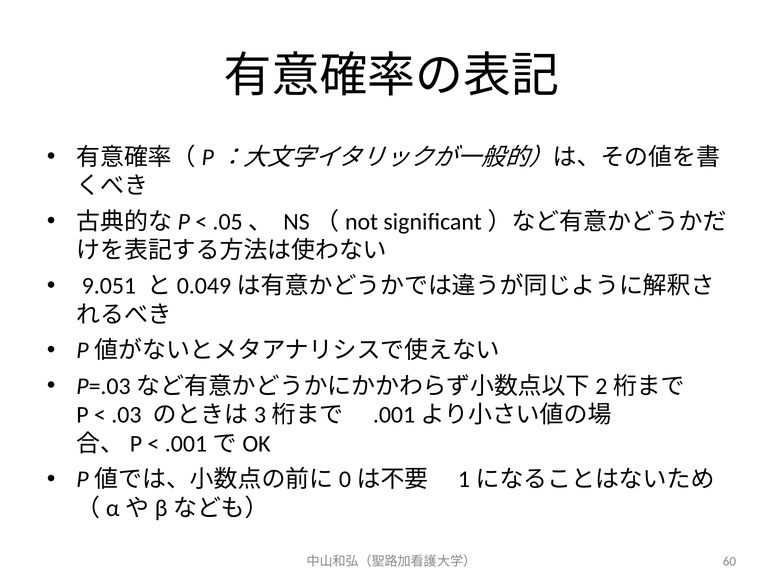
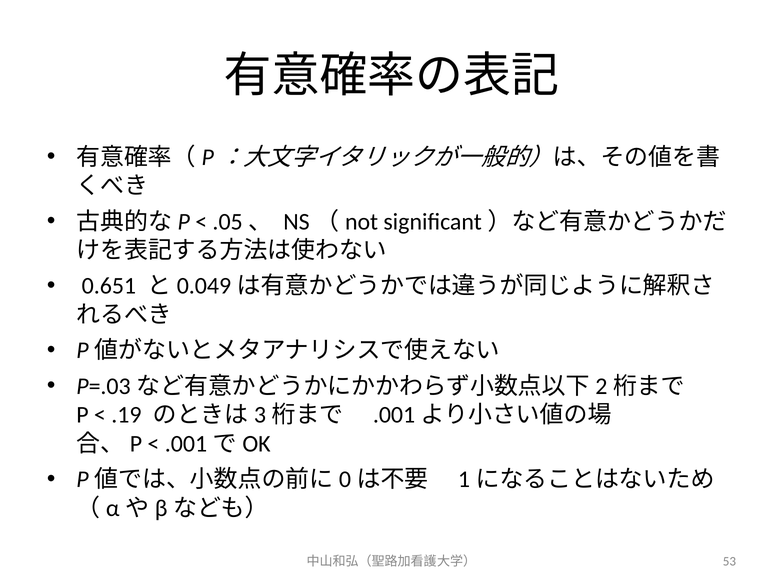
9.051: 9.051 -> 0.651 (109, 286)
.03: .03 -> .19 (126, 414)
60: 60 -> 53 (729, 561)
